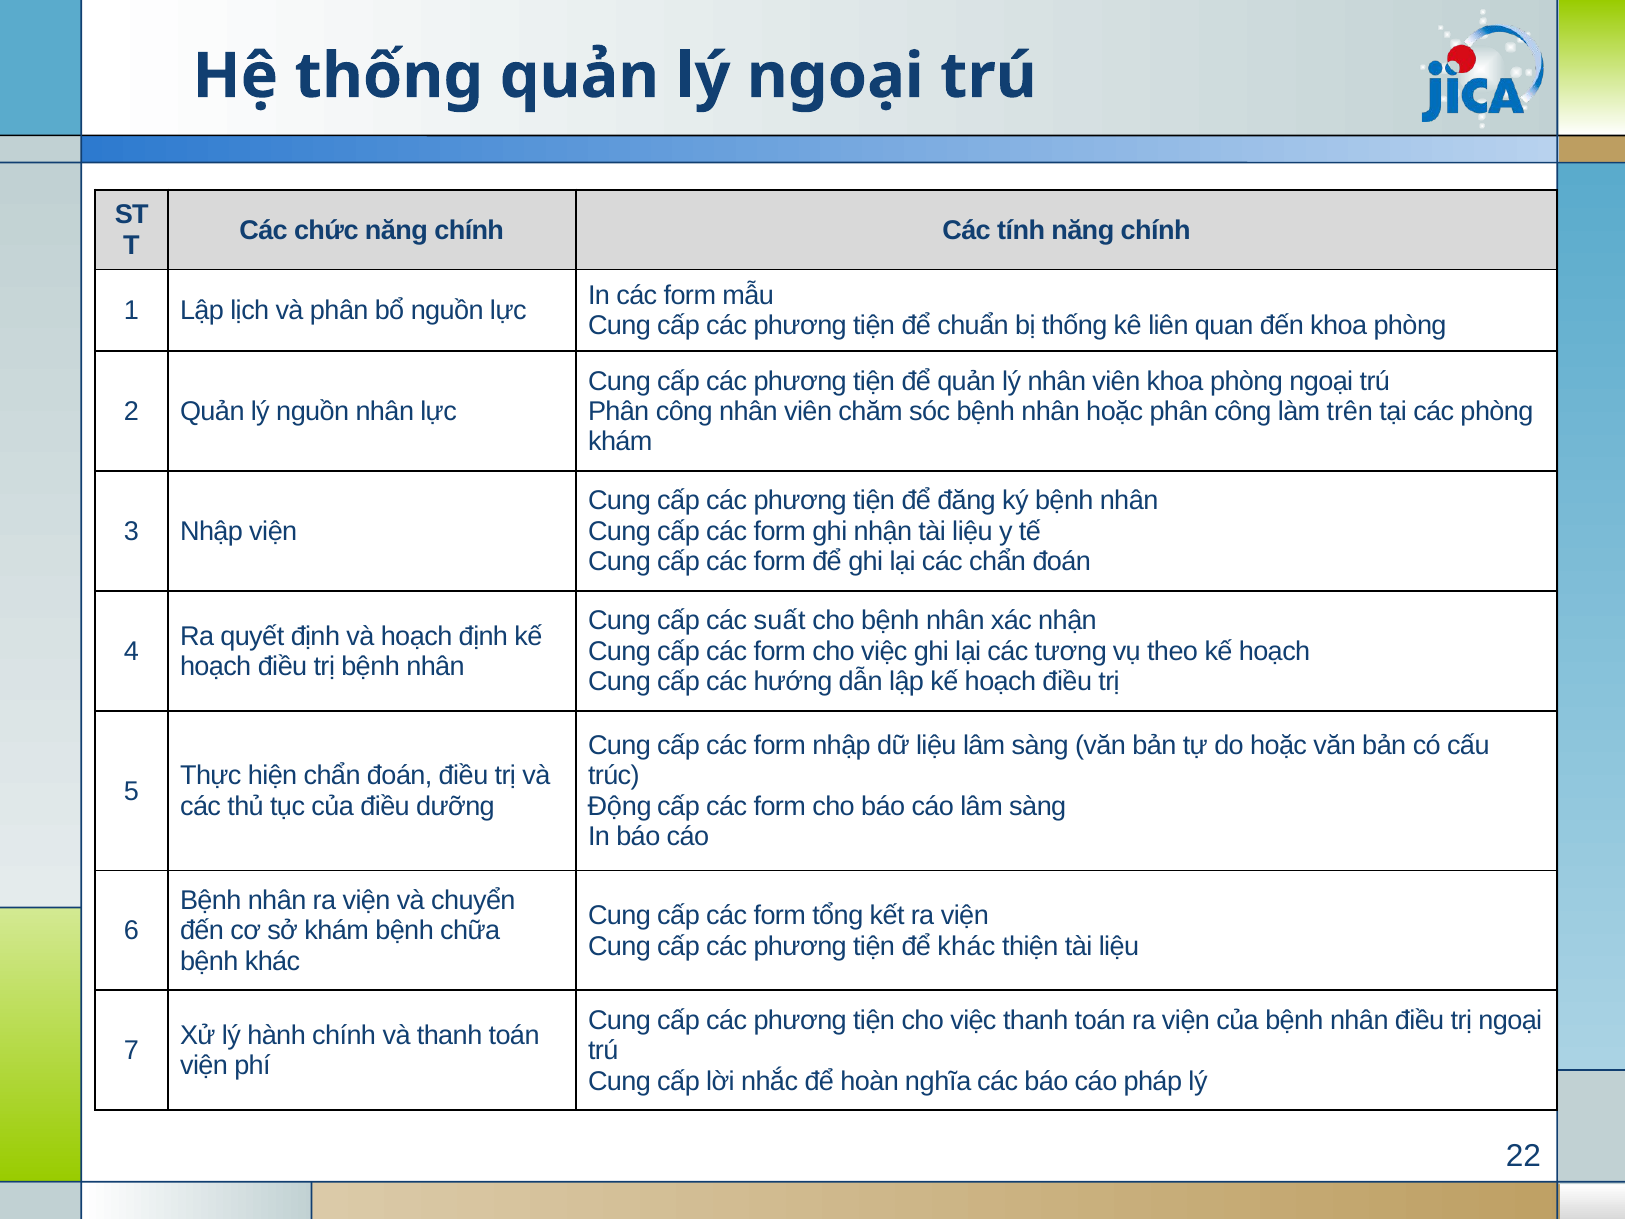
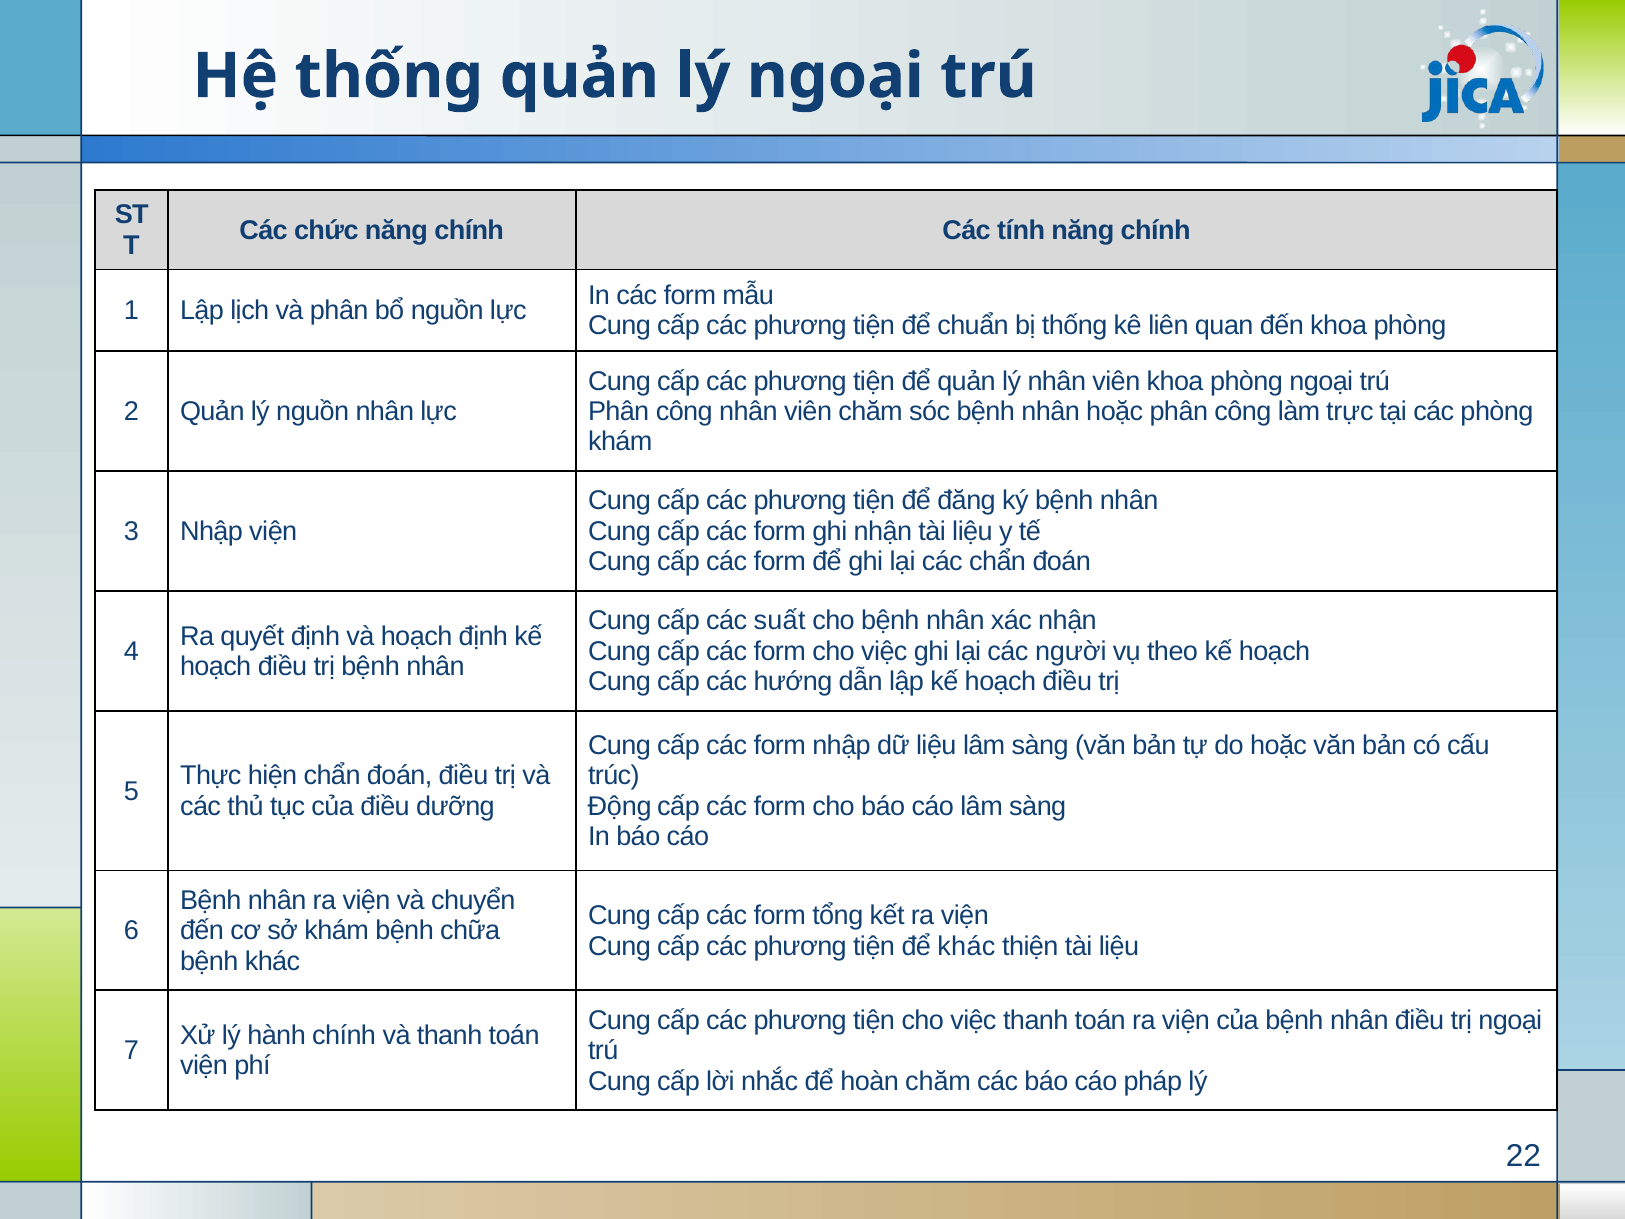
trên: trên -> trực (1350, 411)
tương: tương -> người (1071, 651)
hoàn nghĩa: nghĩa -> chăm (938, 1081)
